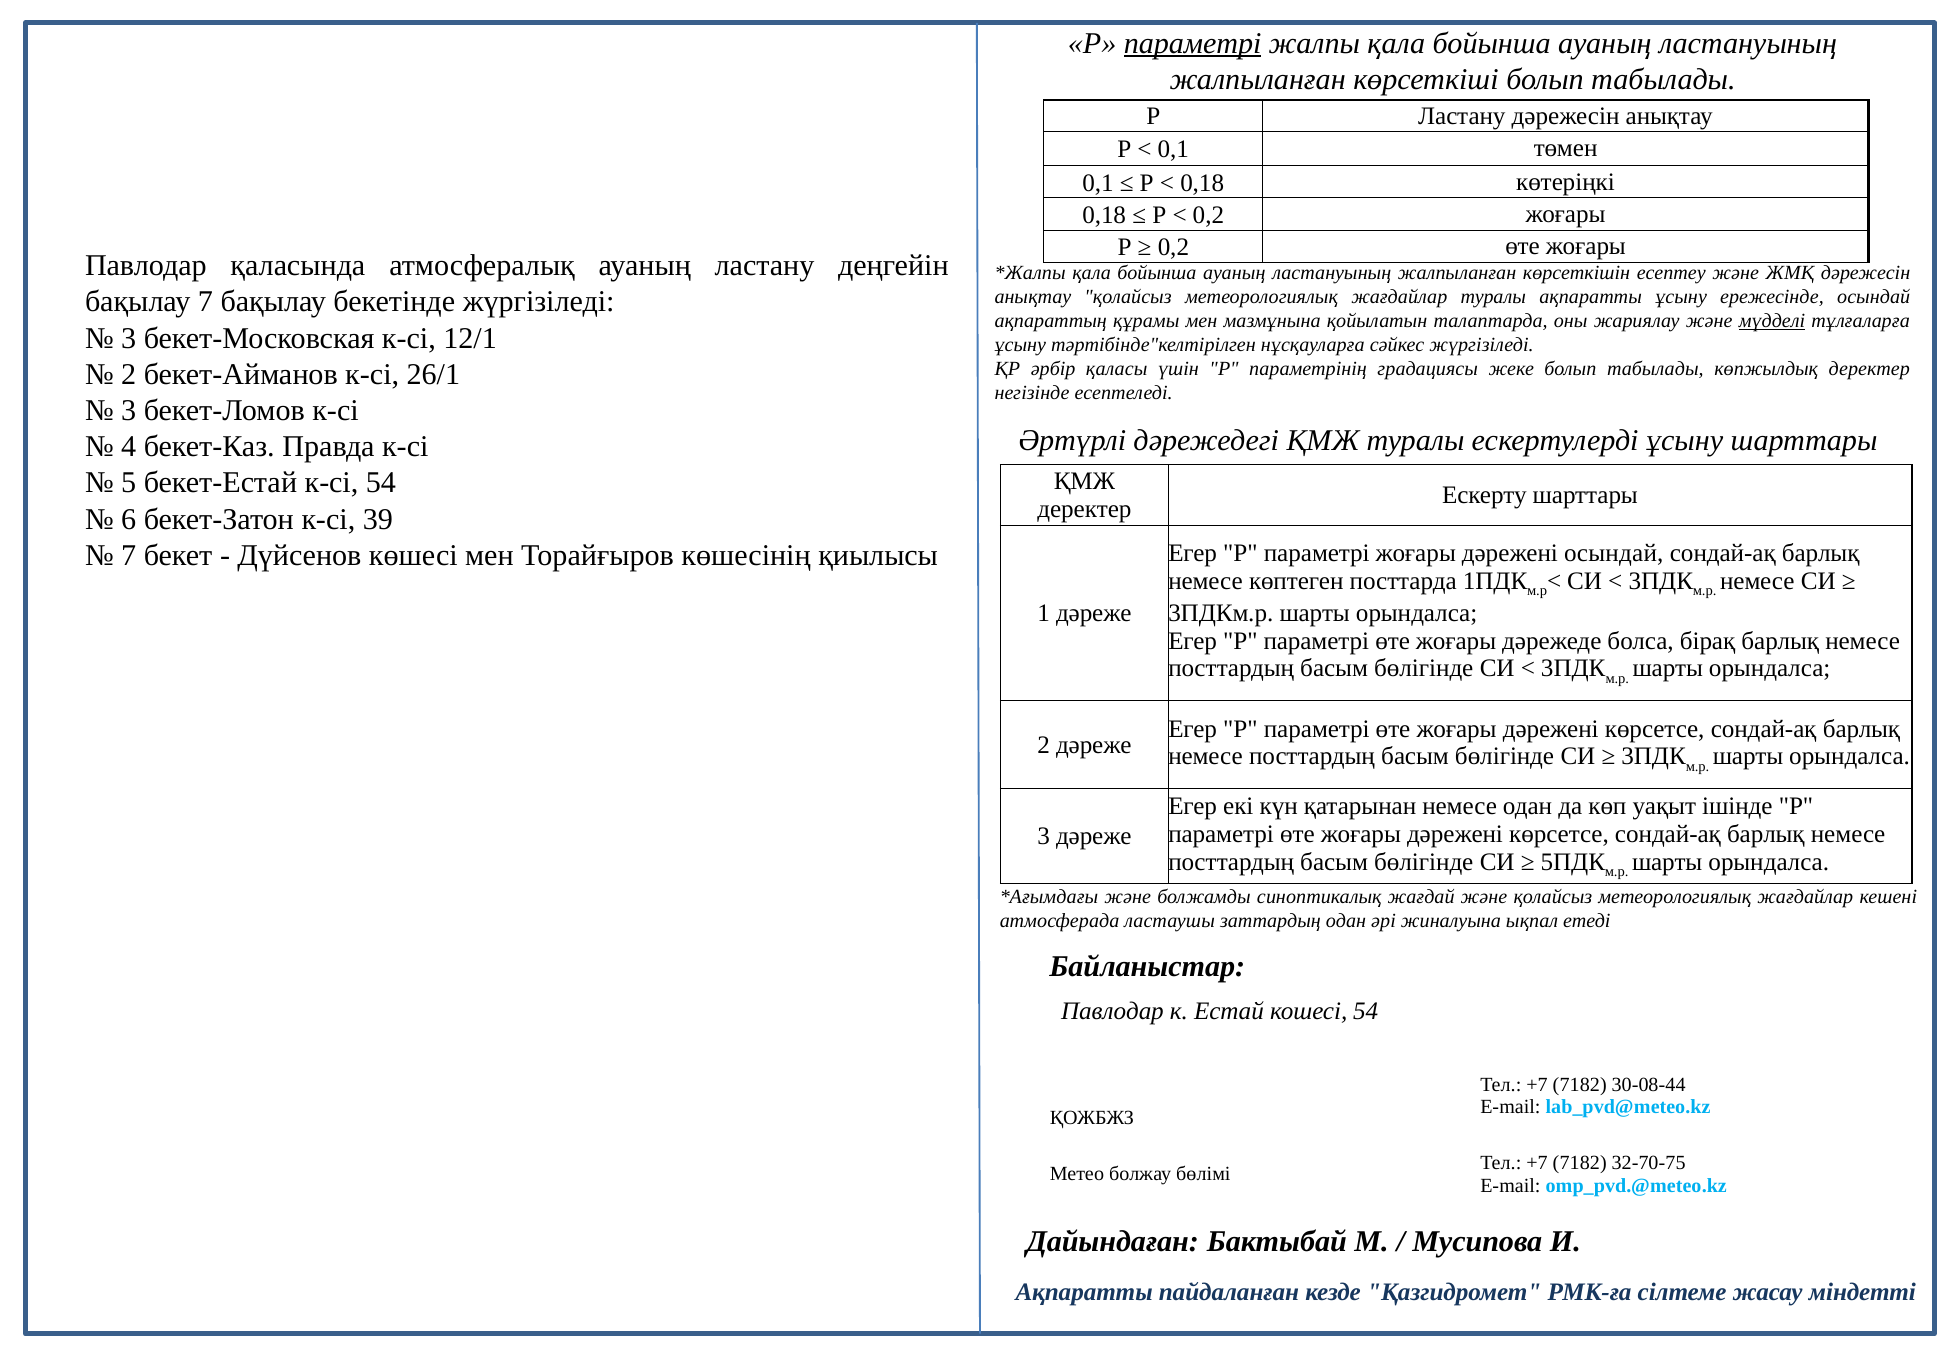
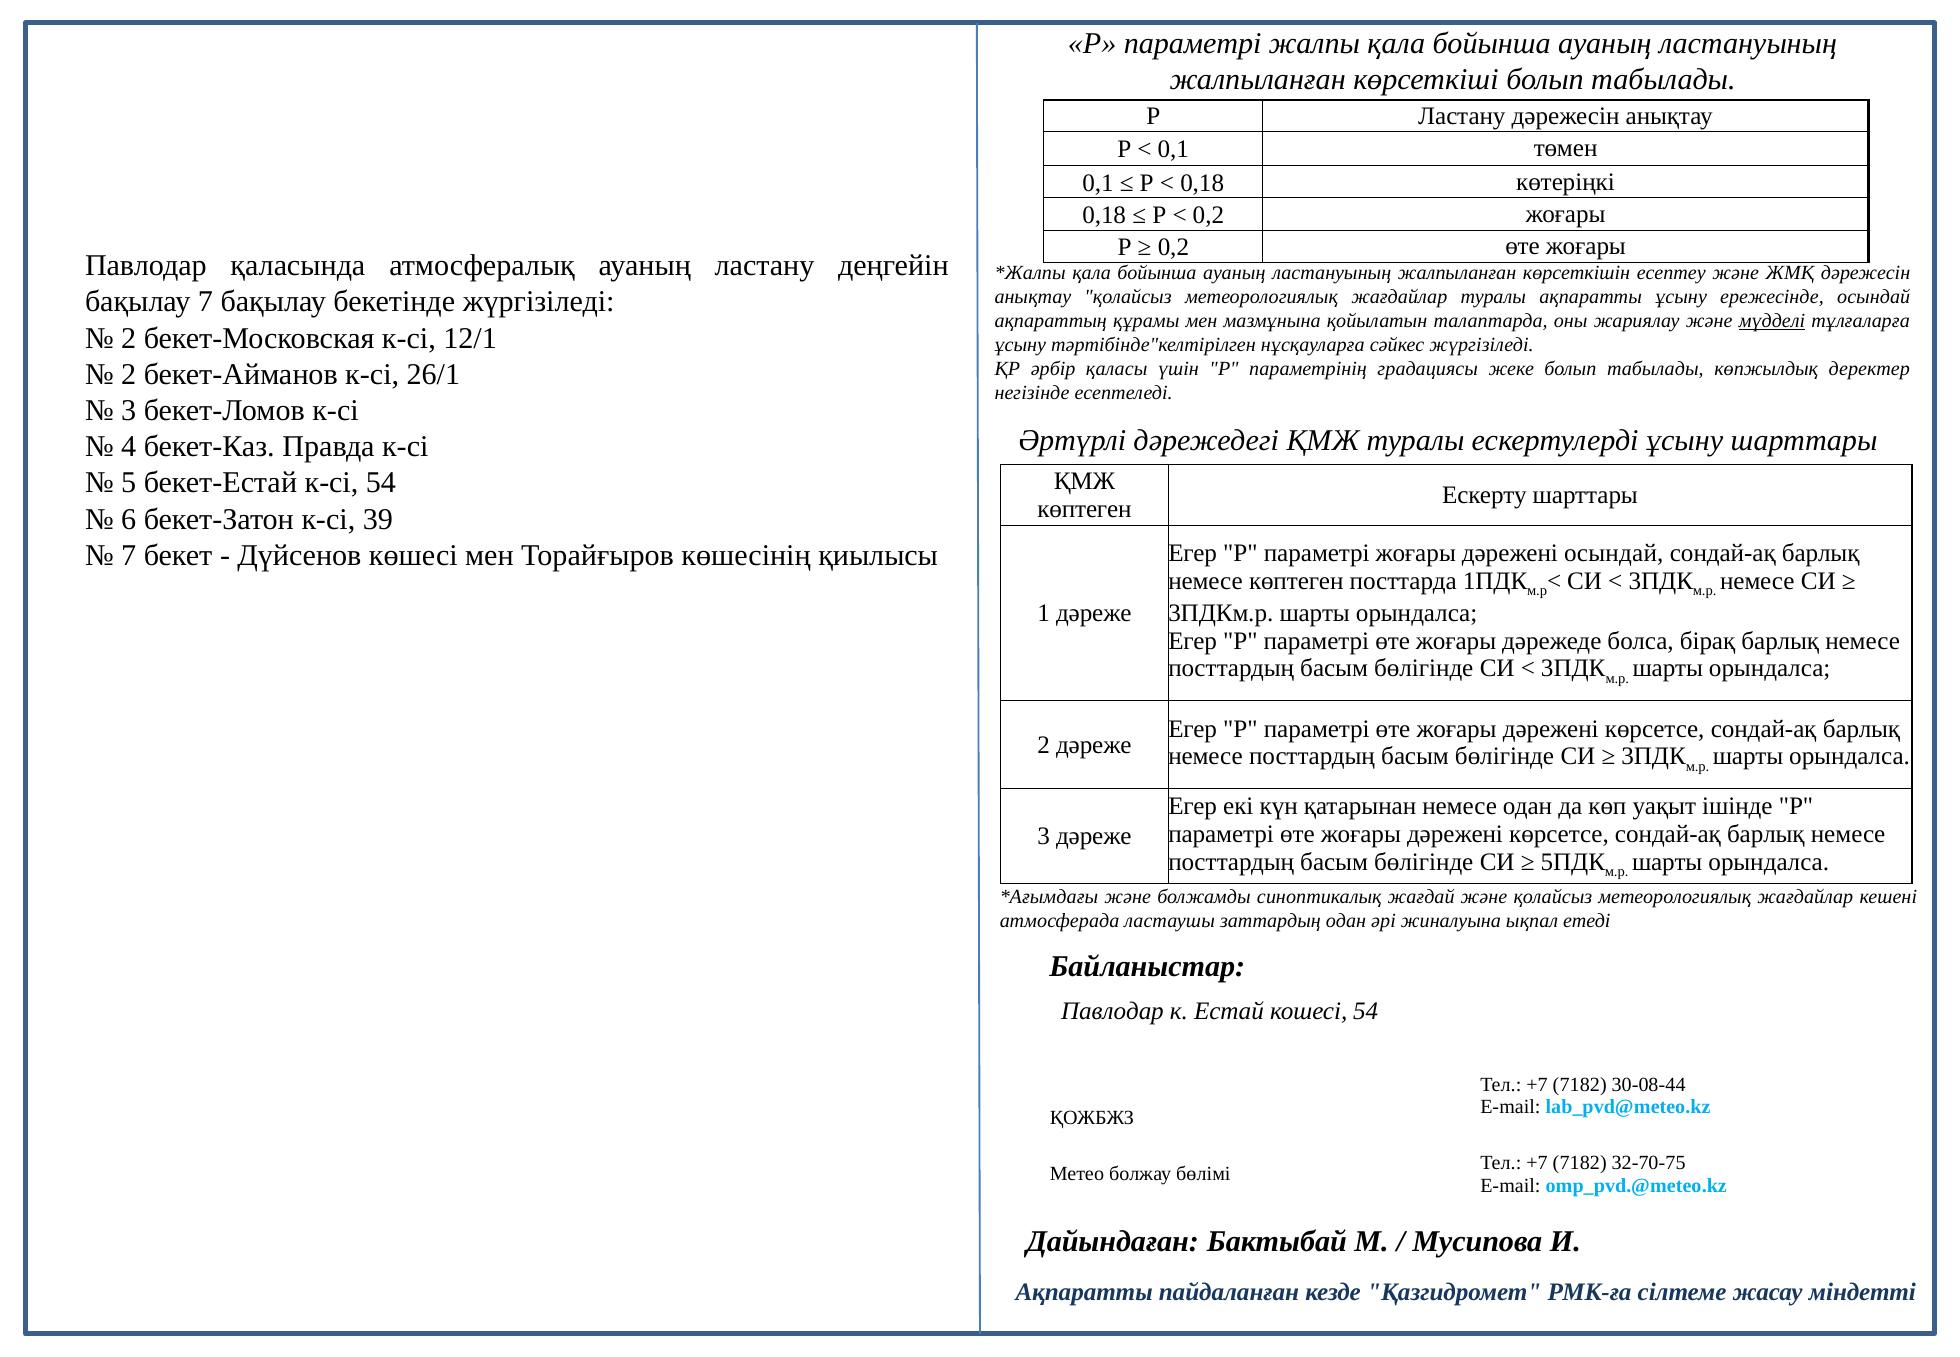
параметрі underline: present -> none (1193, 43)
3: 3 -> 2 (129, 338)
деректер: деректер -> көптеген (1084, 509)
